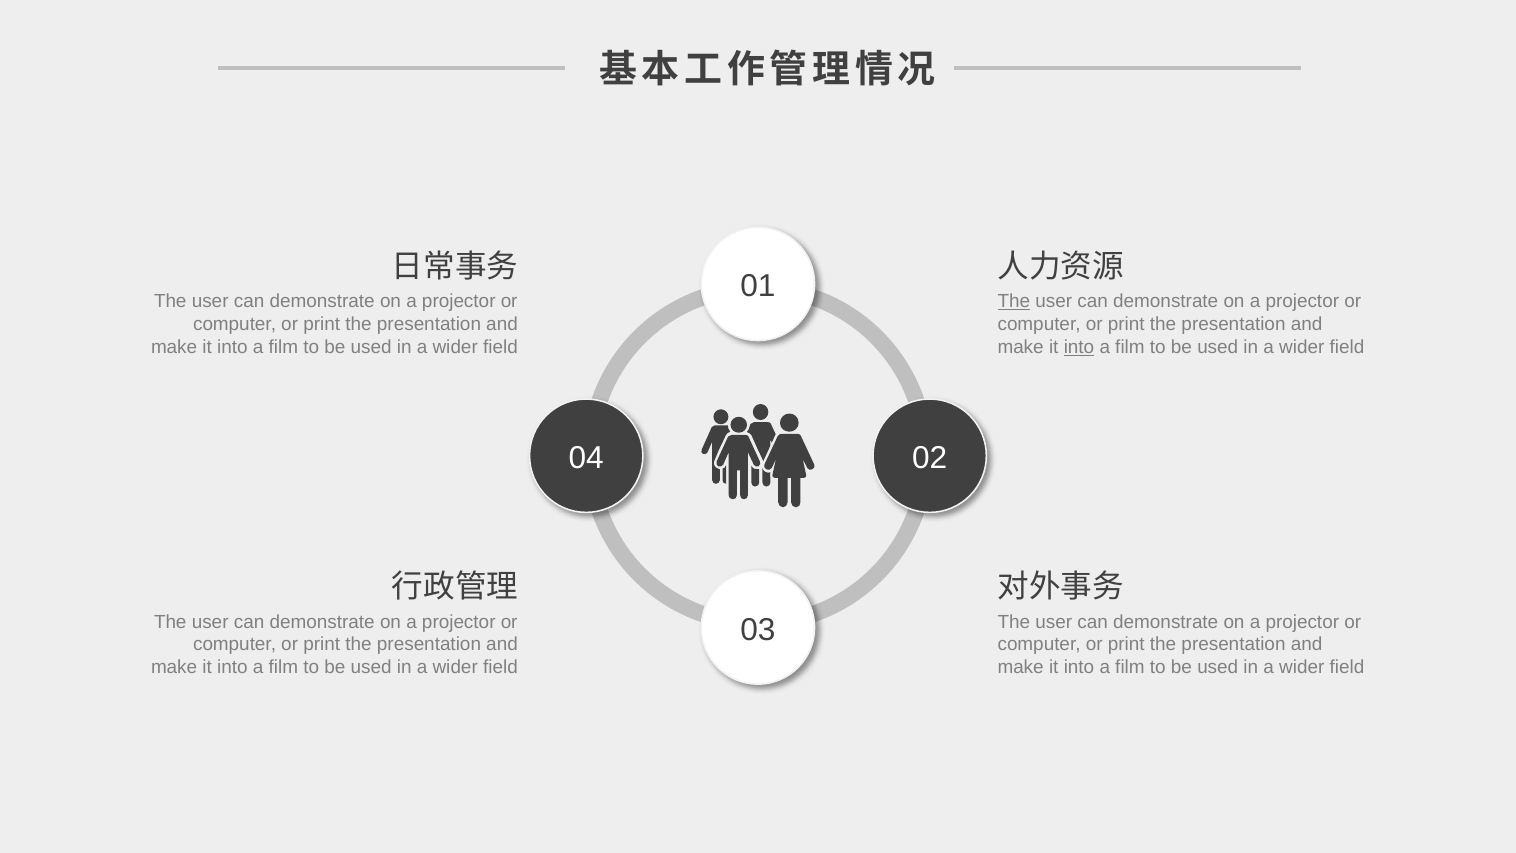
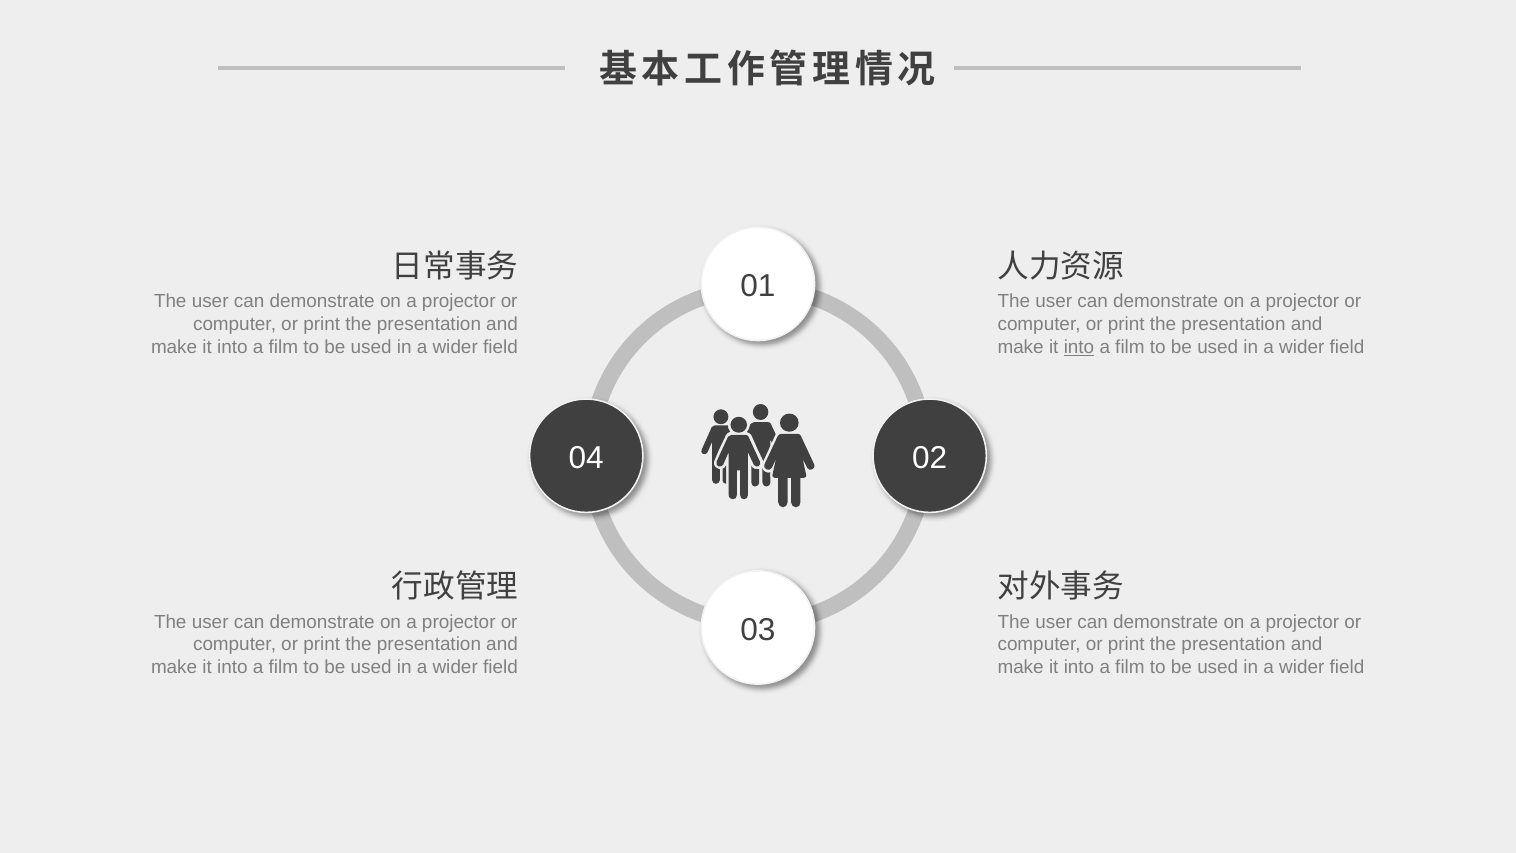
The underline: present -> none (1014, 301)
